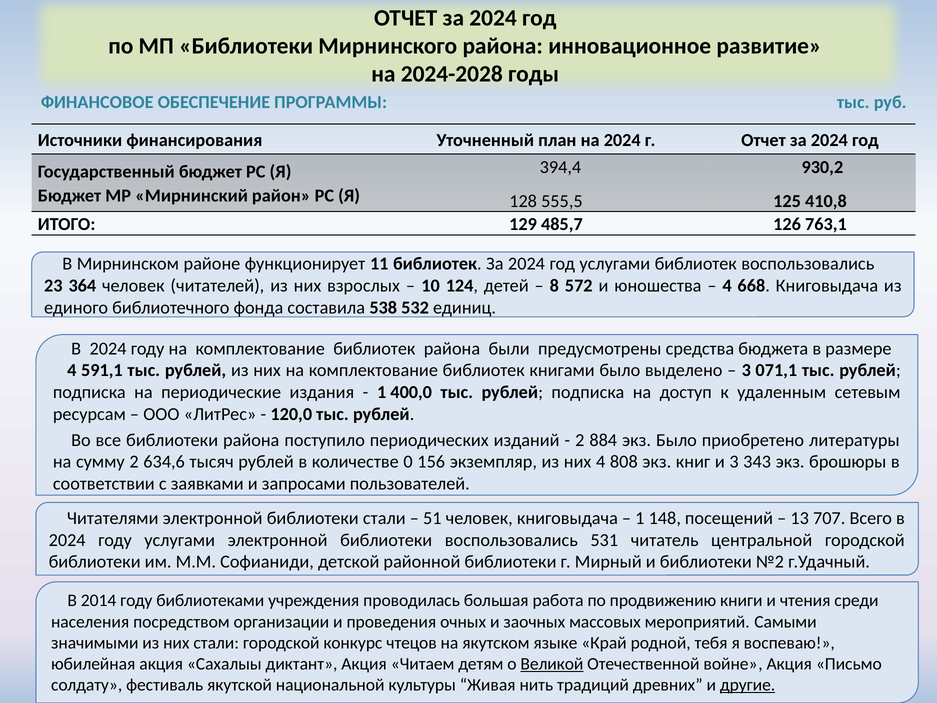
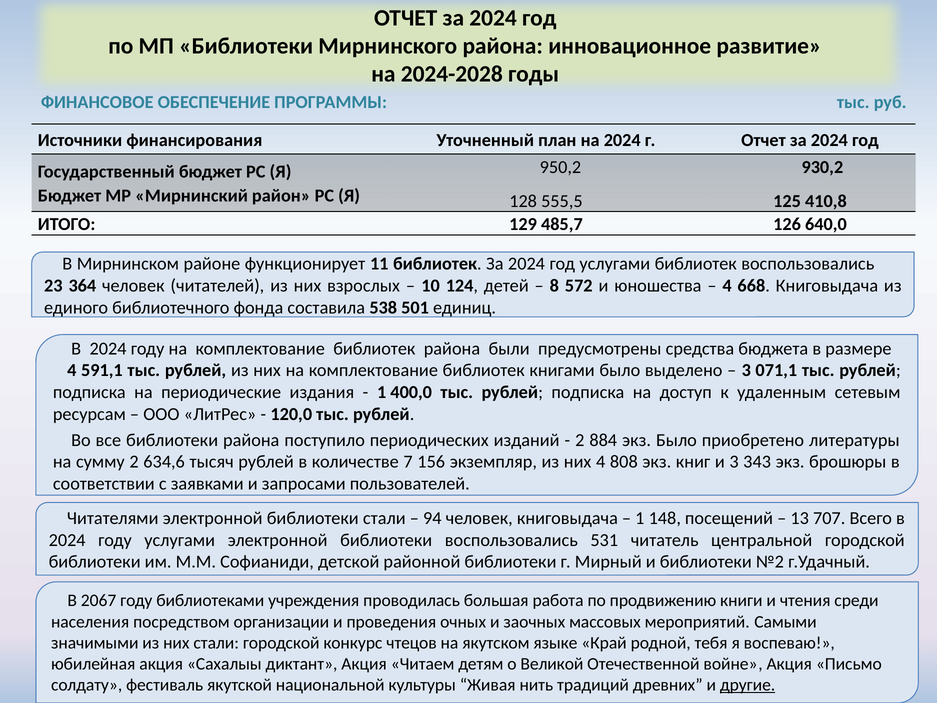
394,4: 394,4 -> 950,2 (560, 167)
763,1: 763,1 -> 640,0 (826, 224)
532: 532 -> 501 (415, 307)
0: 0 -> 7 (408, 462)
51: 51 -> 94 (432, 518)
2014: 2014 -> 2067 (99, 600)
Великой underline: present -> none (552, 664)
